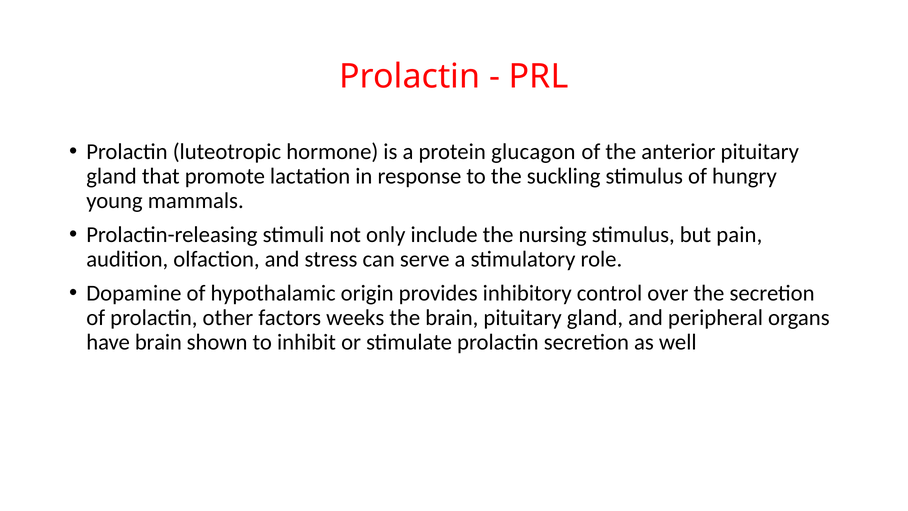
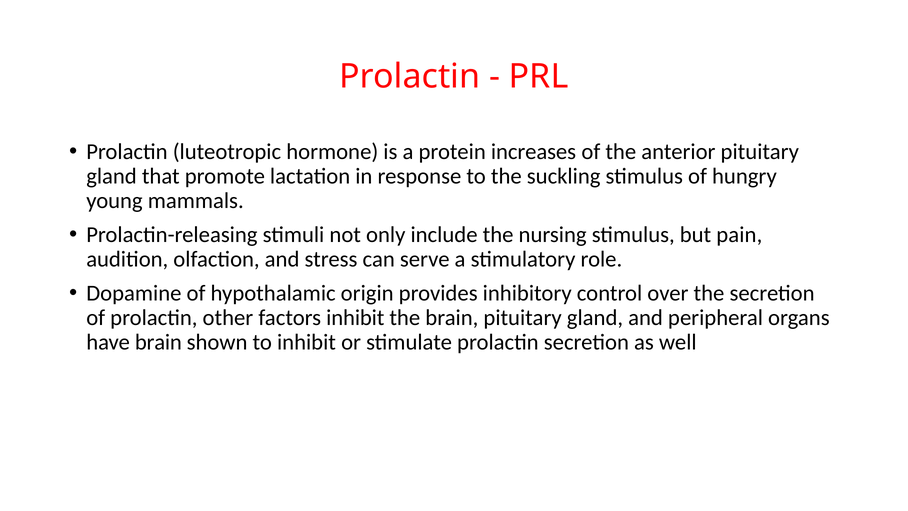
glucagon: glucagon -> increases (533, 151)
factors weeks: weeks -> inhibit (355, 317)
